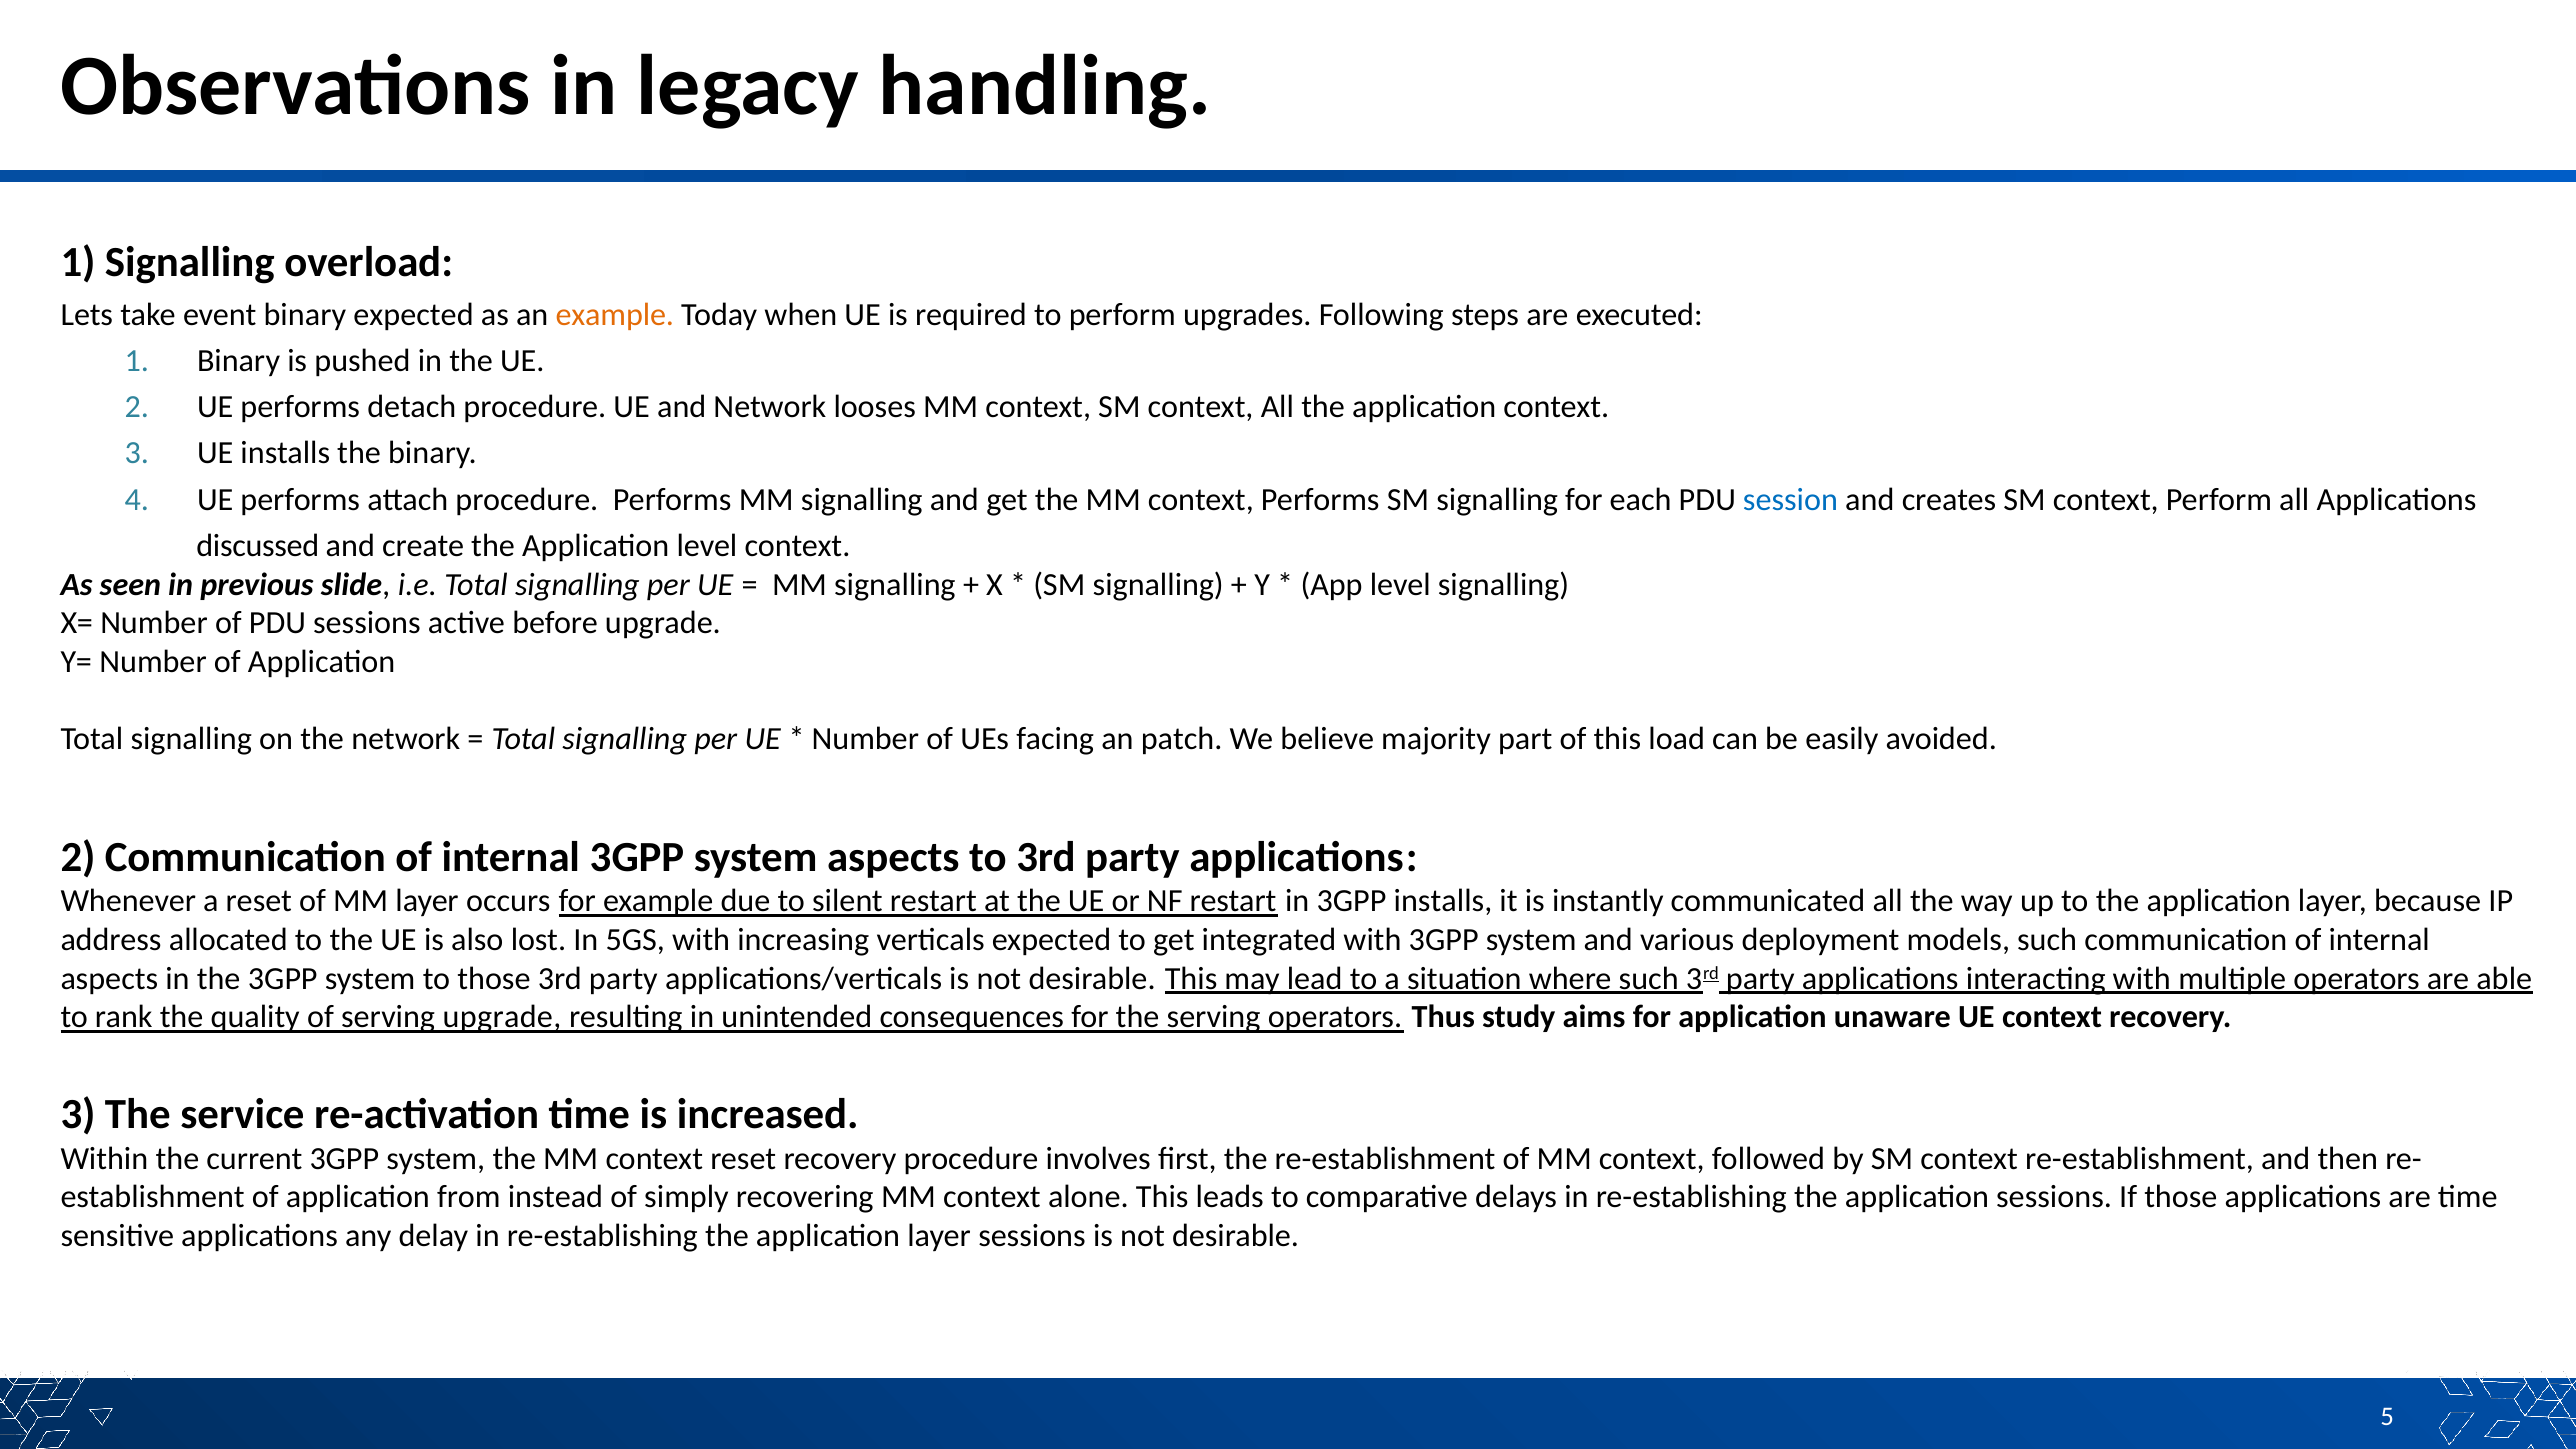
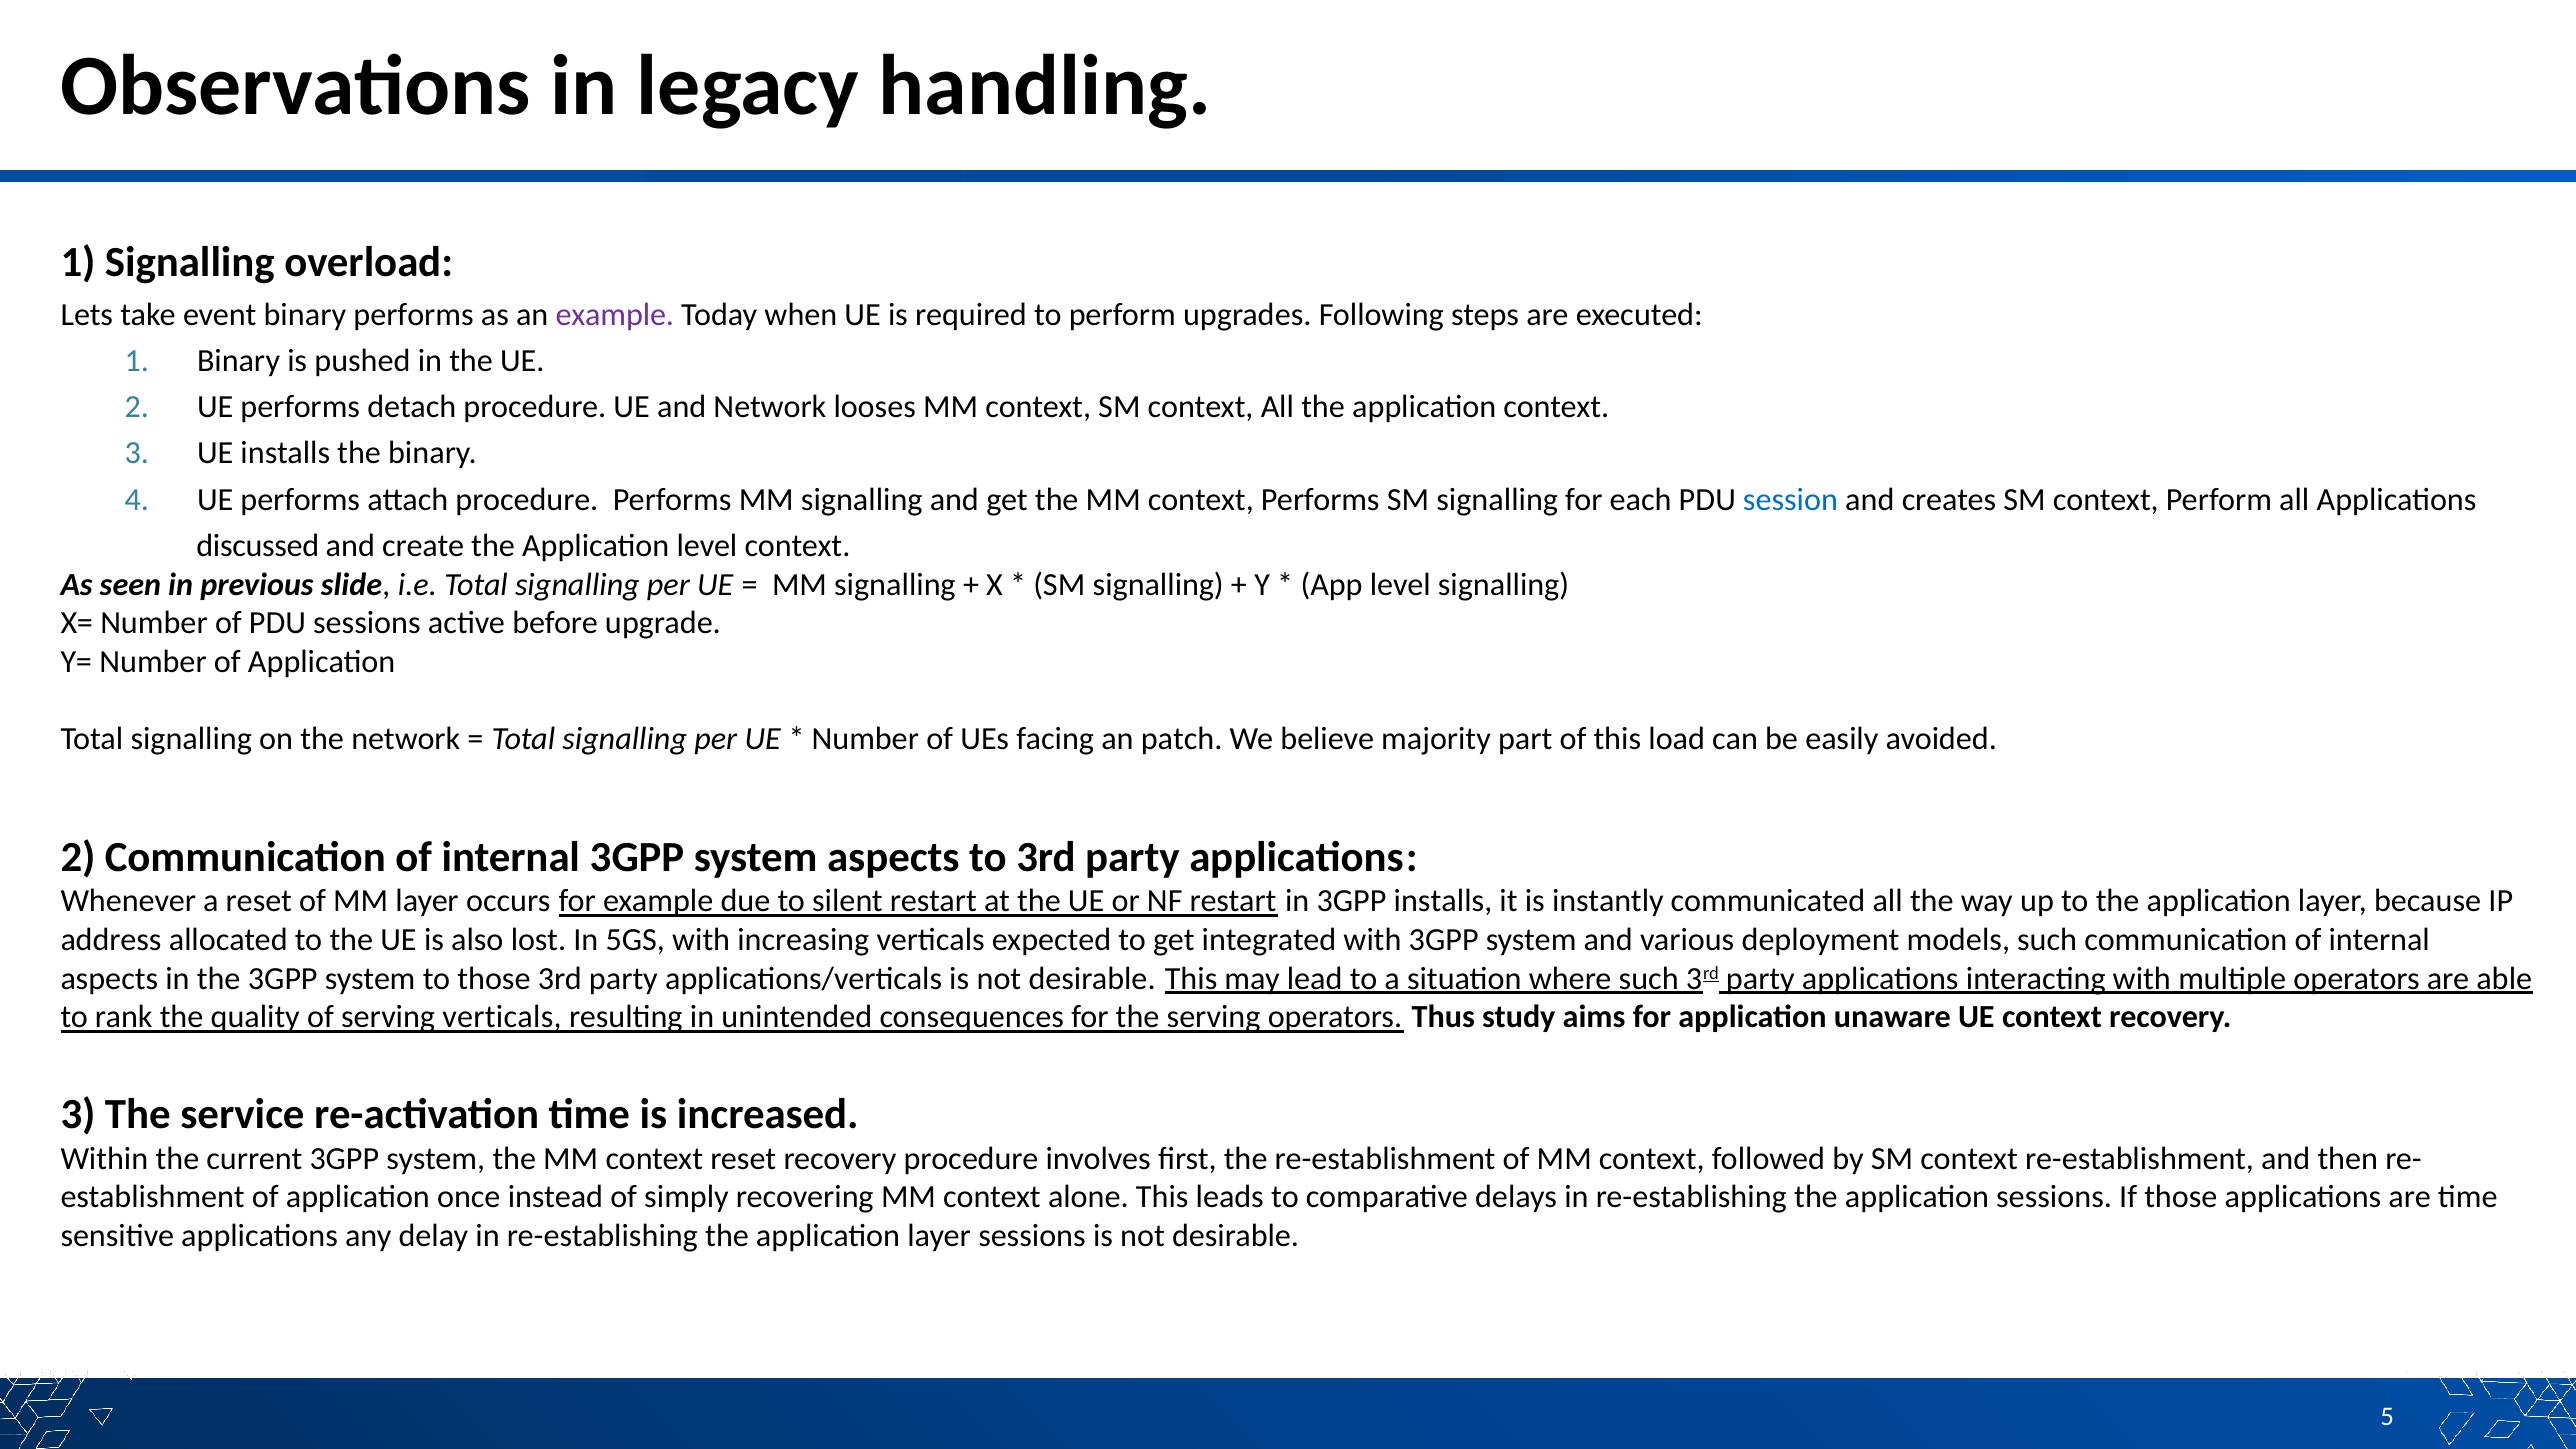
binary expected: expected -> performs (414, 314)
example colour: orange -> purple (615, 314)
serving upgrade: upgrade -> verticals (502, 1017)
from: from -> once (469, 1197)
